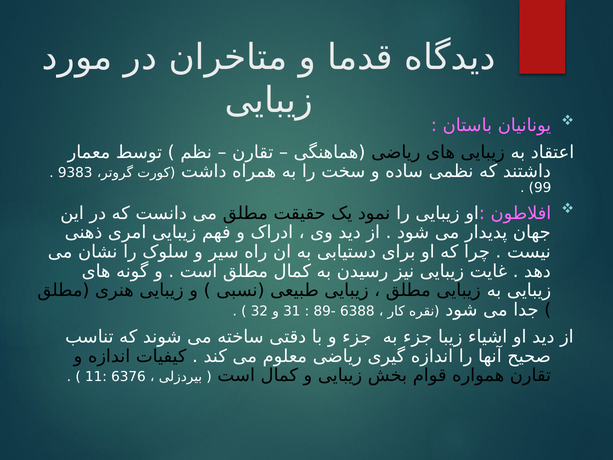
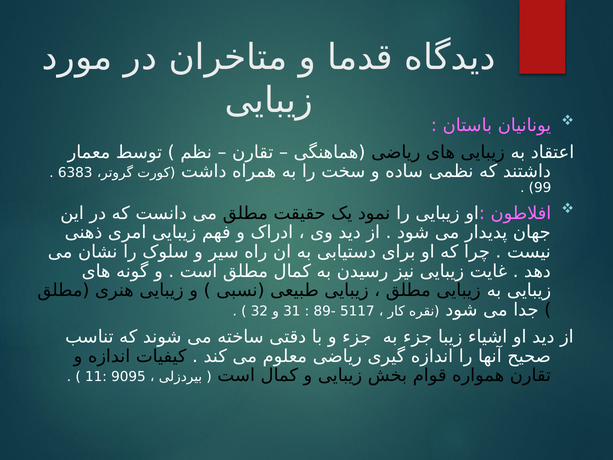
9383: 9383 -> 6383 (75, 173)
6388: 6388 -> 5117 (357, 311)
6376: 6376 -> 9095 (128, 377)
